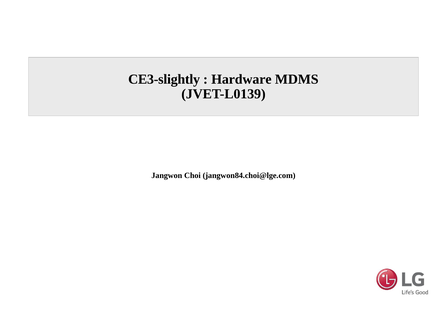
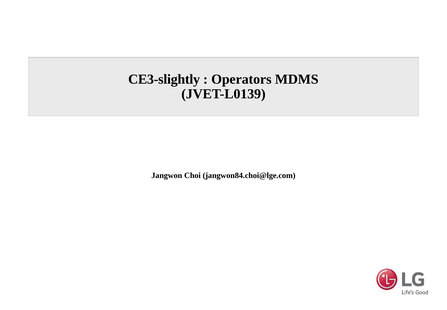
Hardware: Hardware -> Operators (241, 79)
